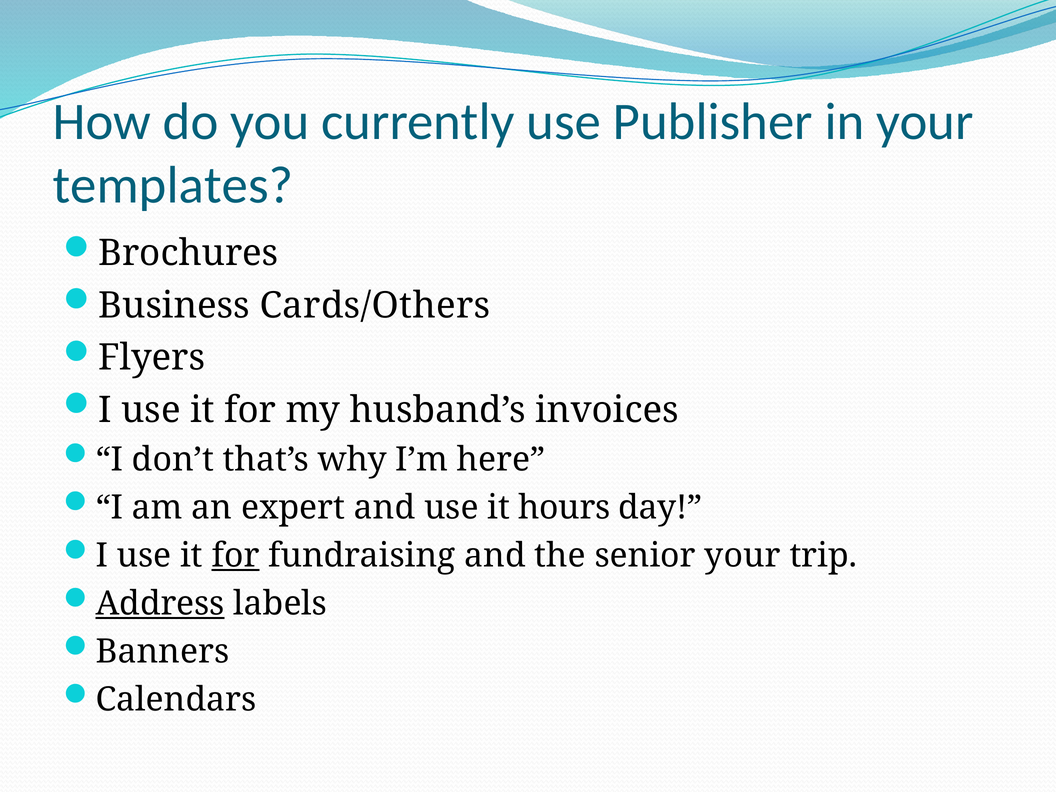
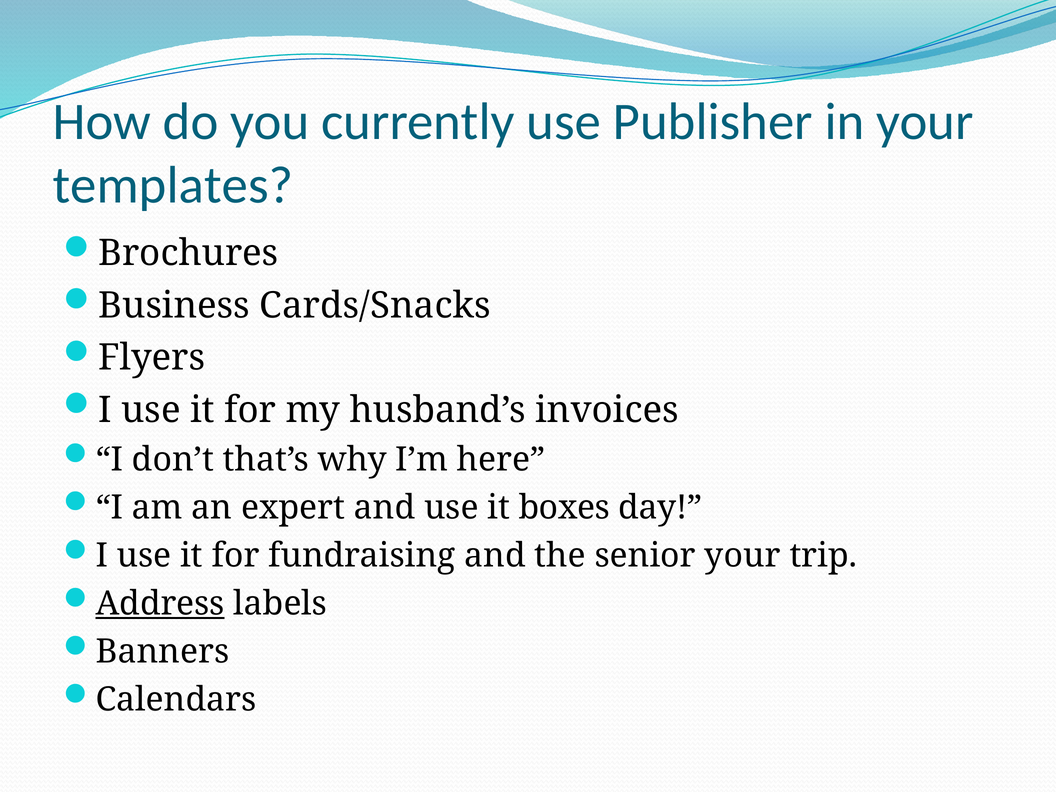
Cards/Others: Cards/Others -> Cards/Snacks (375, 305)
hours: hours -> boxes (564, 508)
for underline: present -> none (236, 556)
